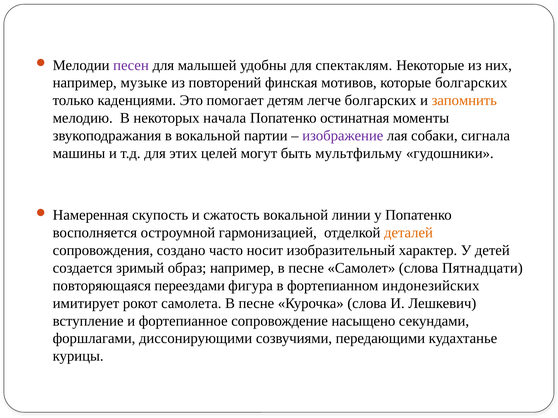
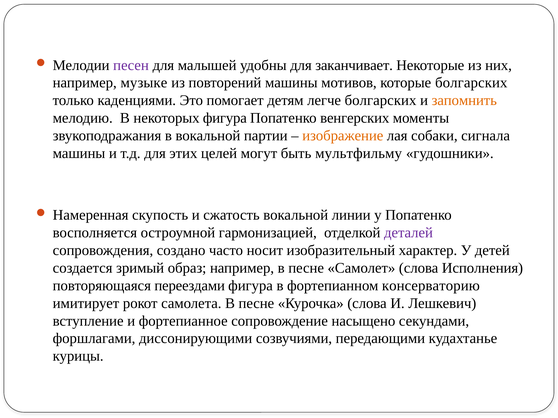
спектаклям: спектаклям -> заканчивает (354, 65)
повторений финская: финская -> машины (291, 83)
некоторых начала: начала -> фигура (225, 118)
остинатная: остинатная -> венгерских (355, 118)
изображение colour: purple -> orange (343, 136)
деталей colour: orange -> purple (408, 233)
Пятнадцати: Пятнадцати -> Исполнения (482, 268)
индонезийских: индонезийских -> консерваторию (431, 286)
